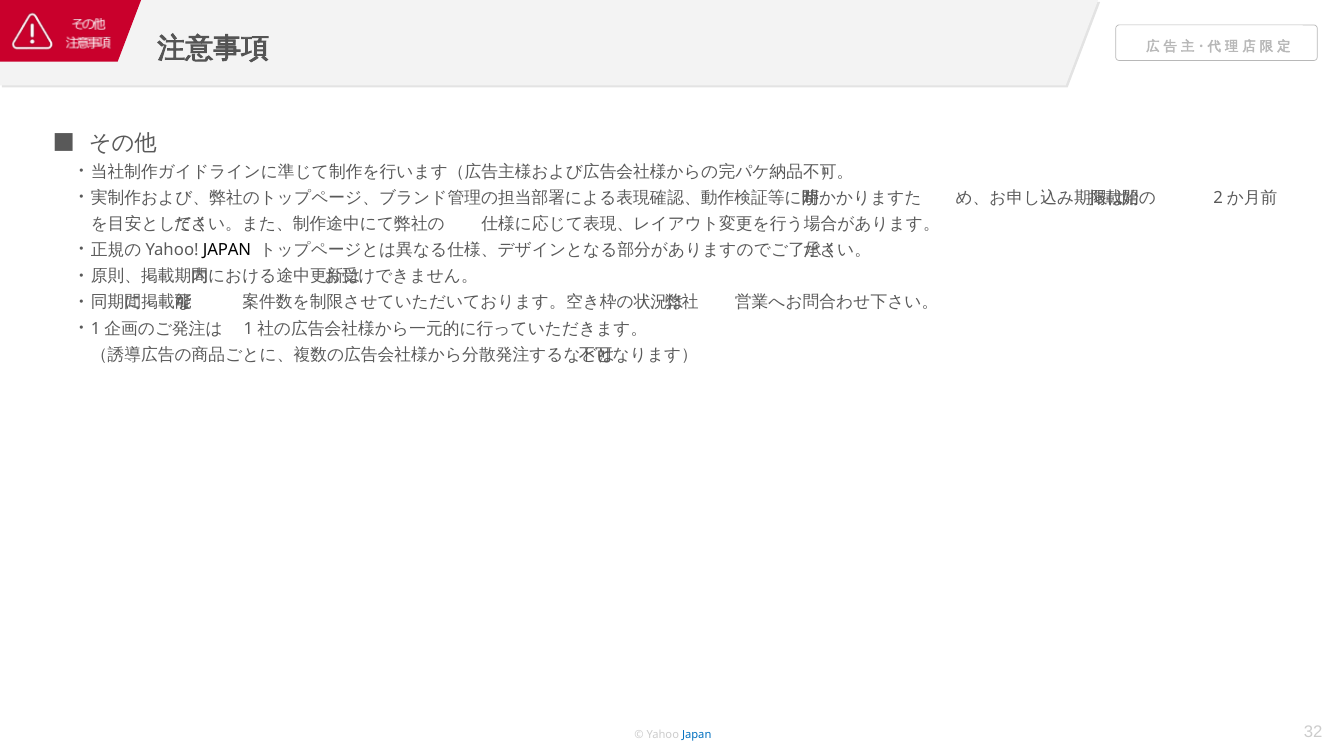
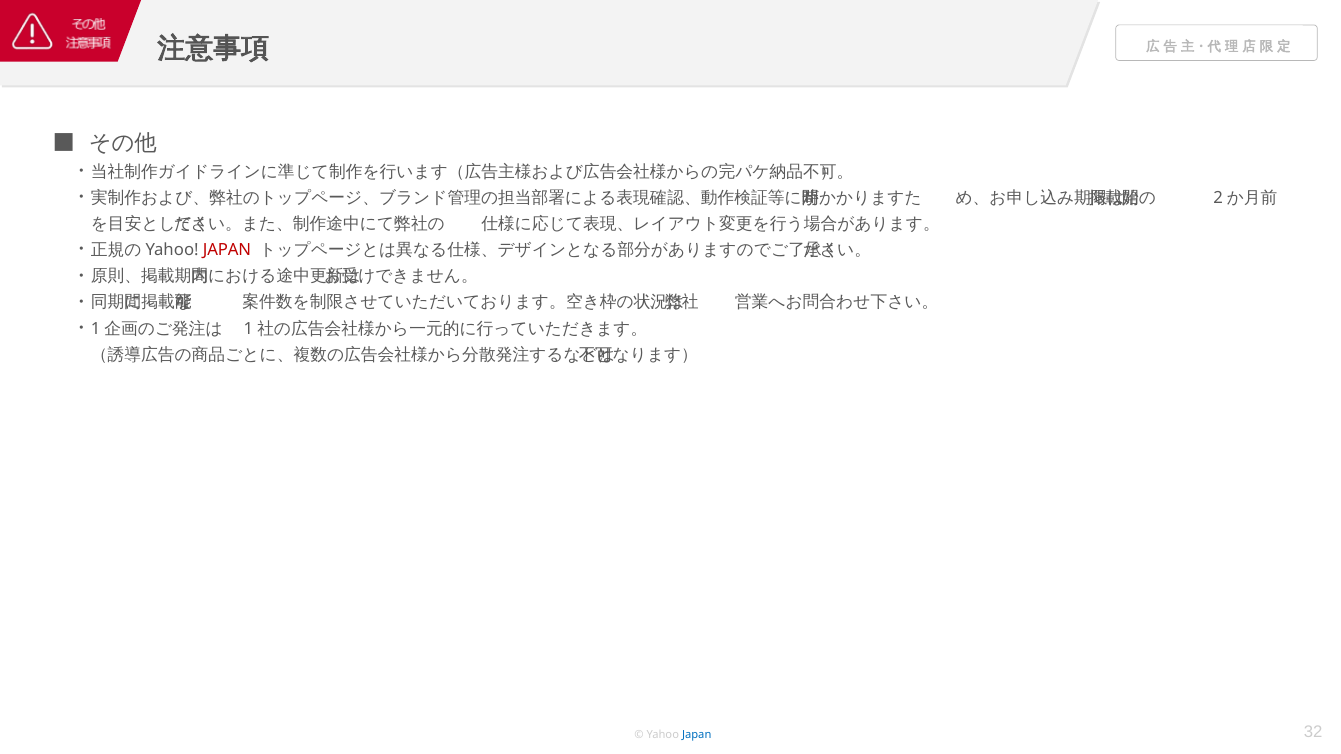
JAPAN colour: black -> red (227, 250)
